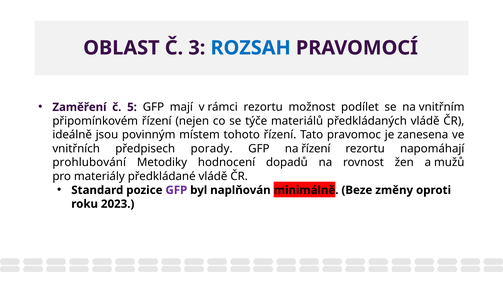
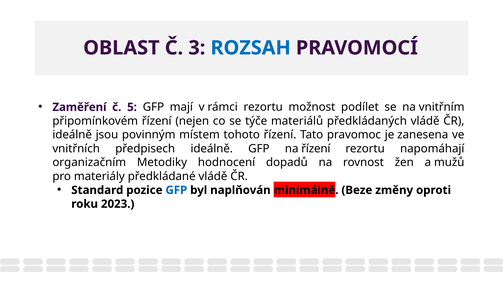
předpisech porady: porady -> ideálně (212, 149)
prohlubování: prohlubování -> organizačním (89, 162)
GFP colour: purple -> blue (176, 190)
